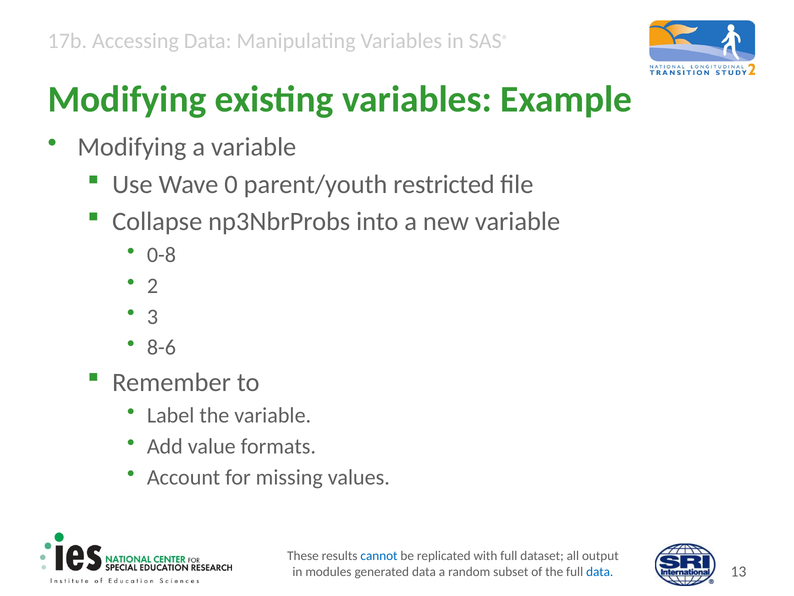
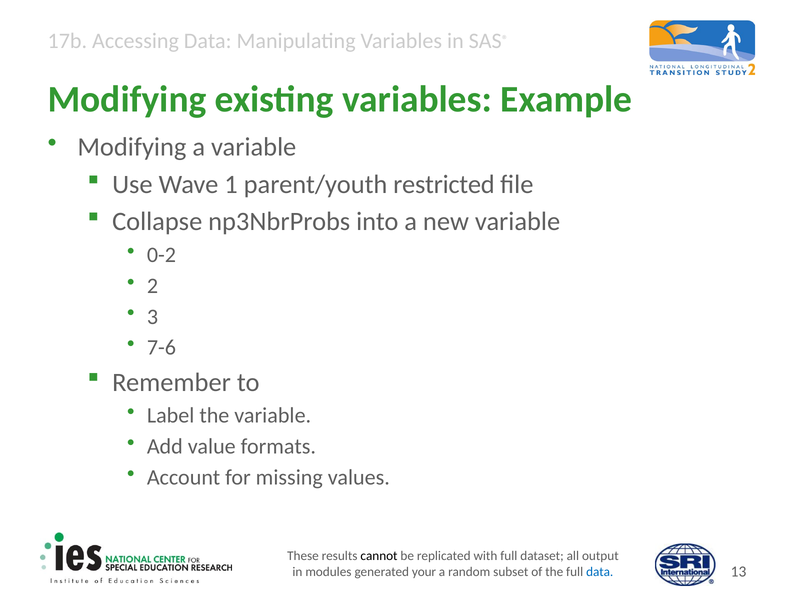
0: 0 -> 1 (231, 184)
0-8: 0-8 -> 0-2 (161, 255)
8-6: 8-6 -> 7-6 (161, 347)
cannot colour: blue -> black (379, 555)
generated data: data -> your (424, 571)
